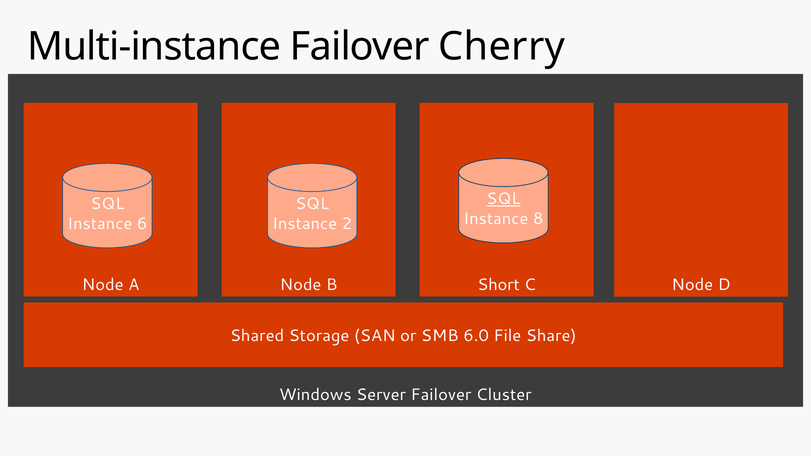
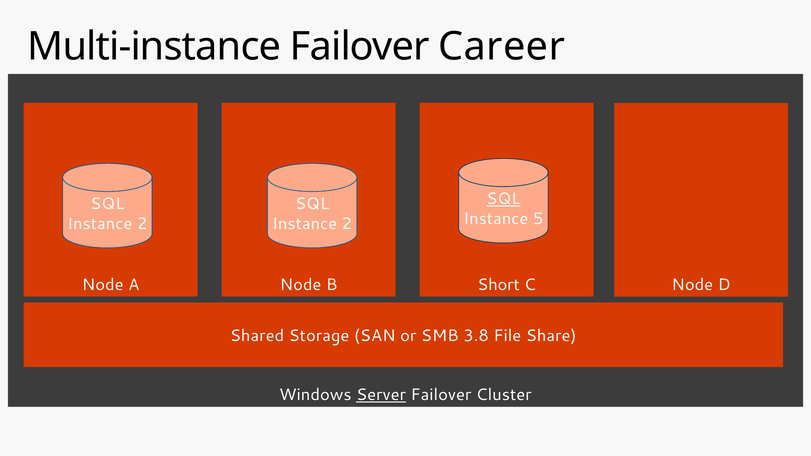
Cherry: Cherry -> Career (502, 46)
8: 8 -> 5 (538, 219)
6: 6 -> 2 (142, 224)
6.0: 6.0 -> 3.8 (476, 336)
Server underline: none -> present (381, 395)
